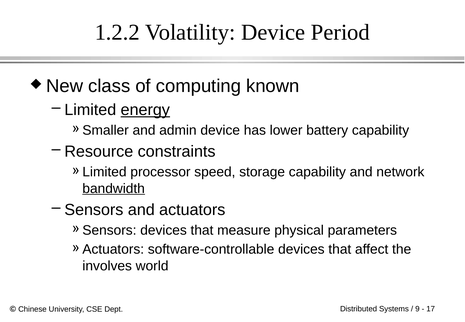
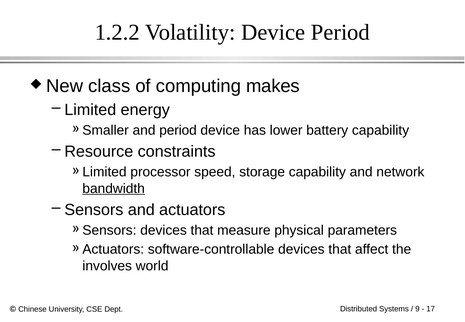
known: known -> makes (273, 86)
energy underline: present -> none (145, 110)
and admin: admin -> period (178, 130)
